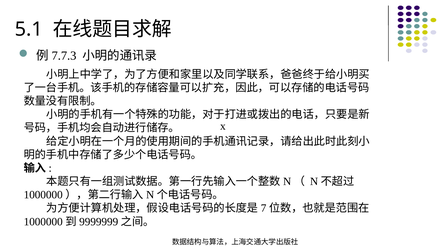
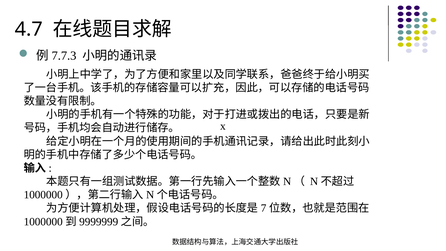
5.1: 5.1 -> 4.7 (29, 29)
